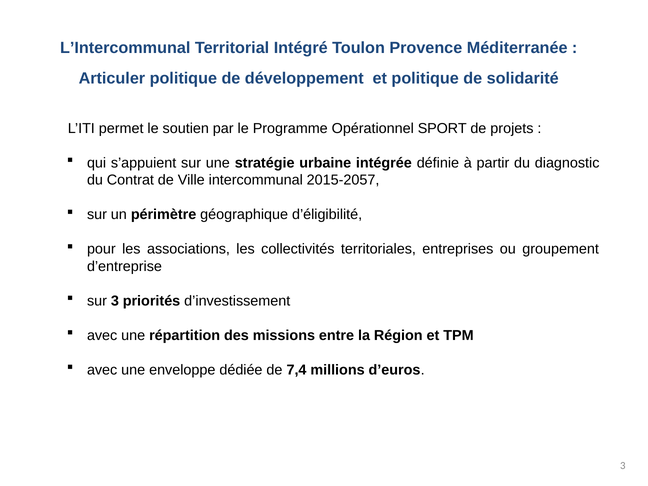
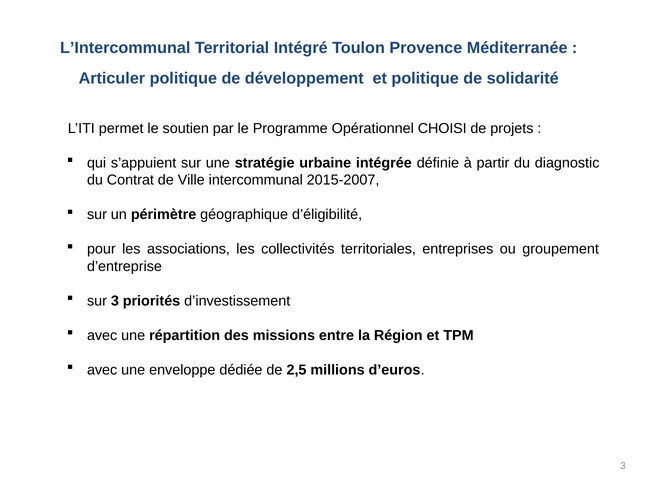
SPORT: SPORT -> CHOISI (442, 128)
2015-2057: 2015-2057 -> 2015-2007 (343, 180)
7,4: 7,4 -> 2,5 (297, 370)
